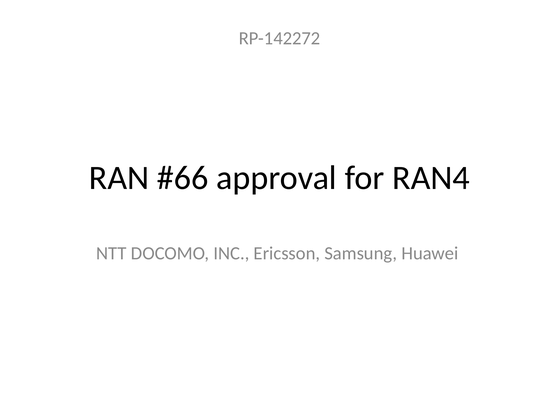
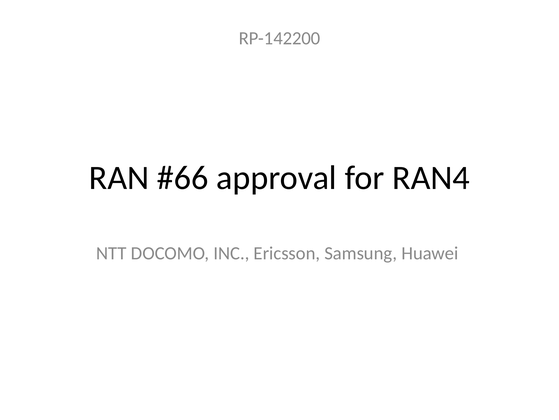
RP-142272: RP-142272 -> RP-142200 (280, 38)
